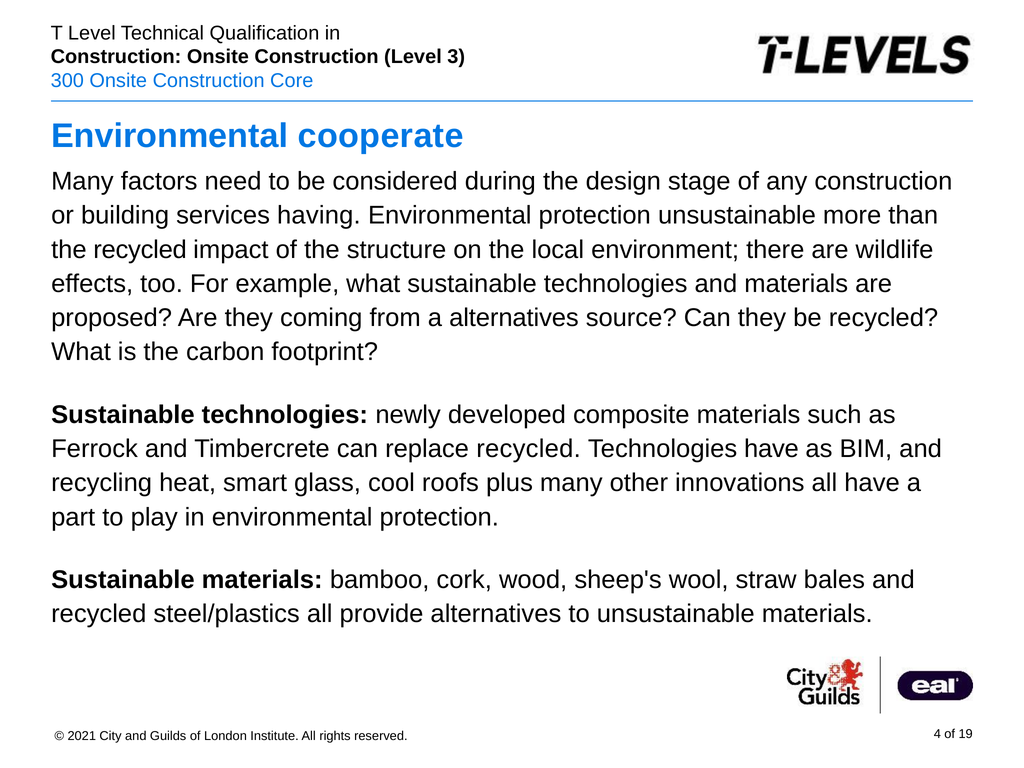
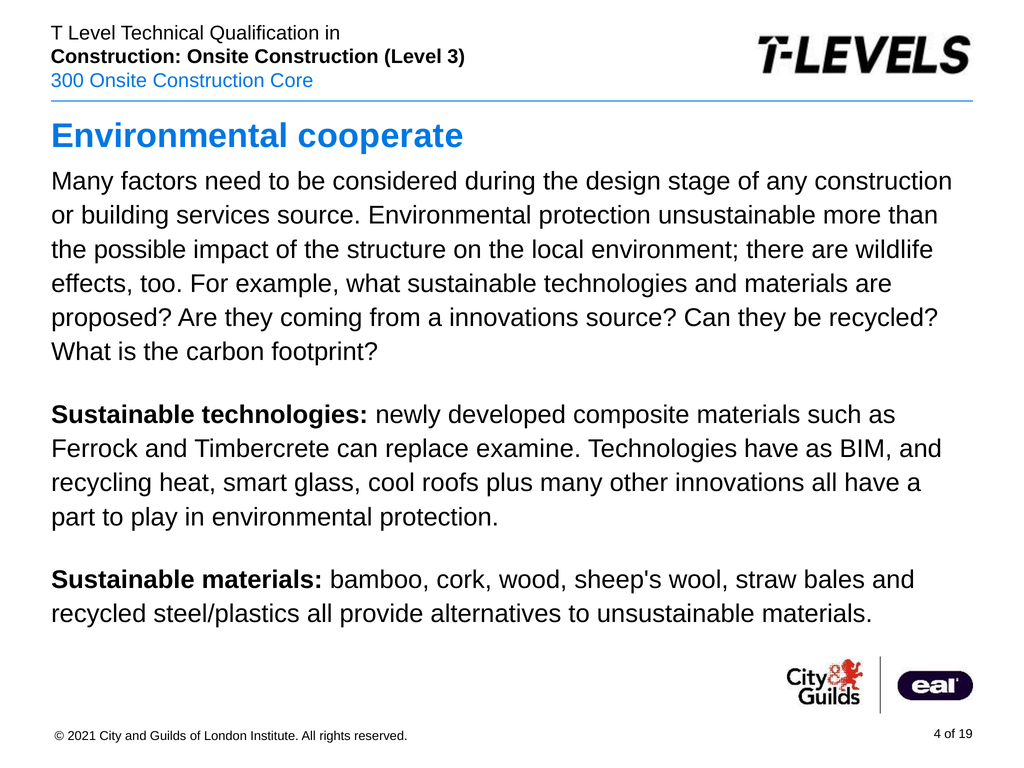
services having: having -> source (319, 215)
the recycled: recycled -> possible (140, 250)
a alternatives: alternatives -> innovations (514, 318)
replace recycled: recycled -> examine (529, 449)
